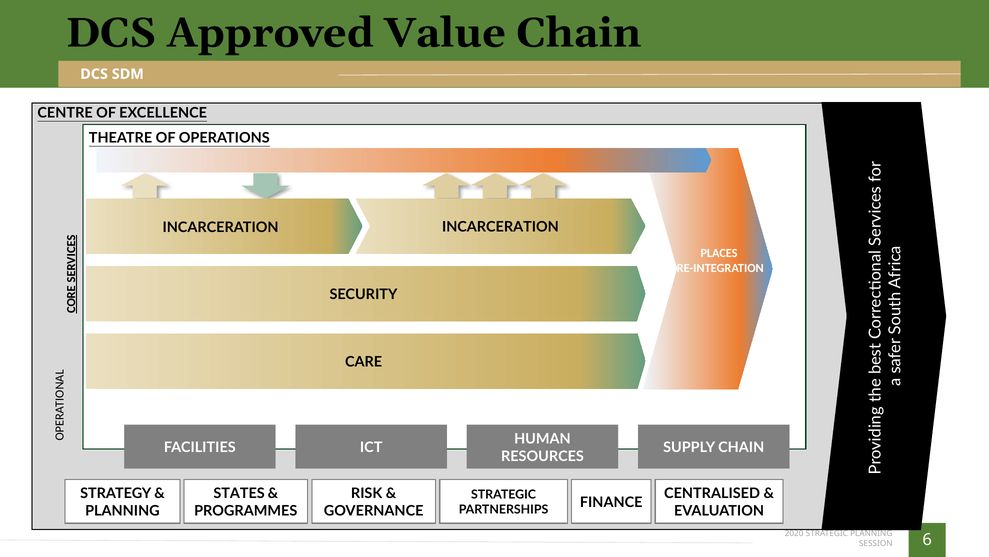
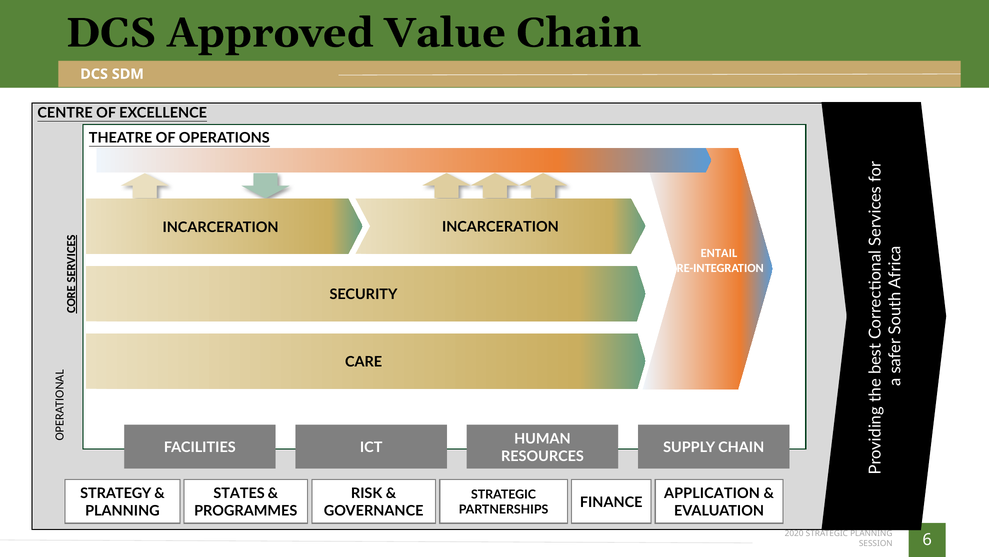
PLACES: PLACES -> ENTAIL (719, 253)
CENTRALISED: CENTRALISED -> APPLICATION (712, 493)
